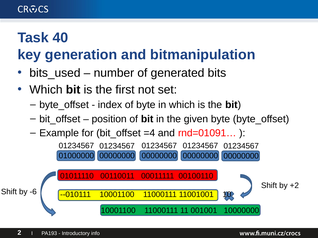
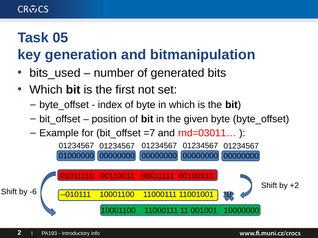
40: 40 -> 05 (60, 38)
=4: =4 -> =7 (149, 133)
rnd=01091…: rnd=01091… -> rnd=03011… (207, 133)
